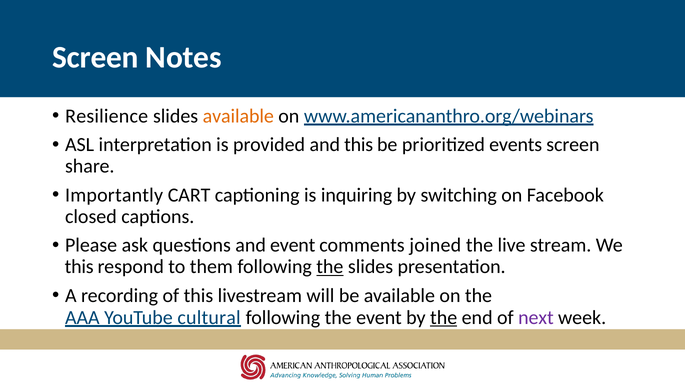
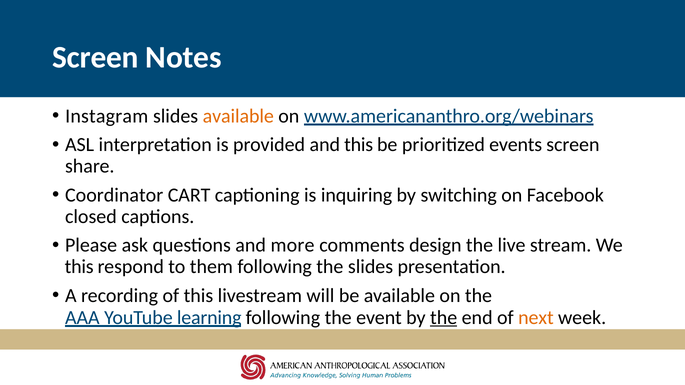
Resilience: Resilience -> Instagram (107, 116)
Importantly: Importantly -> Coordinator (114, 195)
and event: event -> more (293, 246)
joined: joined -> design (435, 246)
the underline: present -> none (330, 267)
cultural: cultural -> learning (209, 318)
next colour: purple -> orange (536, 318)
